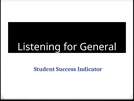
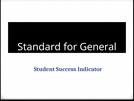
Listening: Listening -> Standard (39, 47)
